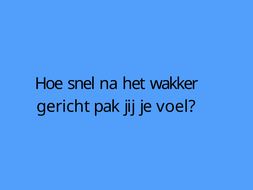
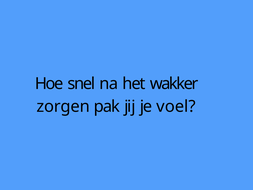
gericht: gericht -> zorgen (63, 106)
